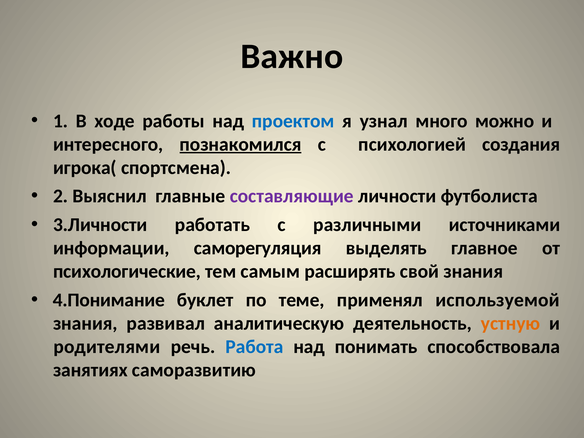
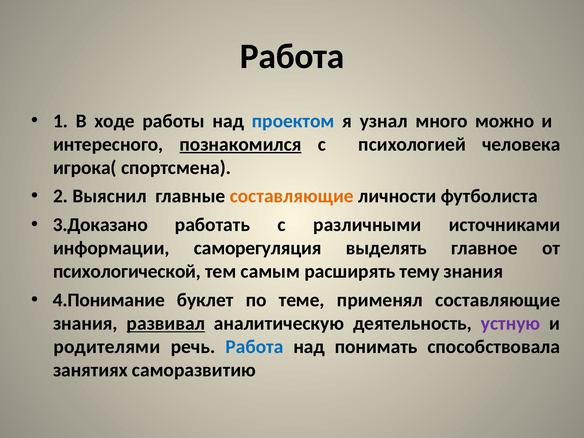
Важно: Важно -> Работа (292, 57)
создания: создания -> человека (521, 144)
составляющие colour: purple -> orange (292, 196)
3.Личности: 3.Личности -> 3.Доказано (100, 225)
психологические: психологические -> психологической (127, 272)
свой: свой -> тему (420, 272)
применял используемой: используемой -> составляющие (498, 300)
развивал underline: none -> present (166, 323)
устную colour: orange -> purple (511, 323)
